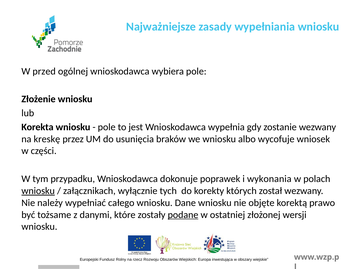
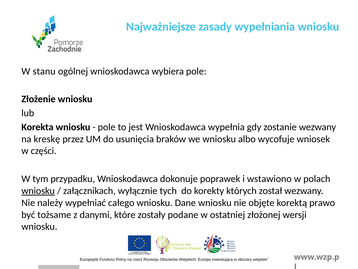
przed: przed -> stanu (44, 71)
wykonania: wykonania -> wstawiono (269, 179)
podane underline: present -> none (183, 214)
